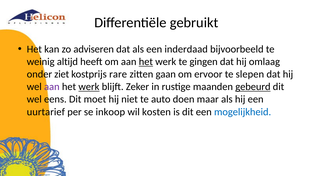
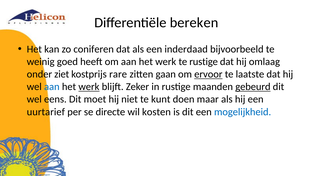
gebruikt: gebruikt -> bereken (194, 23)
adviseren: adviseren -> coniferen (94, 49)
altijd: altijd -> goed (67, 62)
het underline: present -> none (146, 62)
te gingen: gingen -> rustige (204, 62)
ervoor underline: none -> present (208, 74)
slepen: slepen -> laatste (250, 74)
aan colour: purple -> blue (52, 87)
auto: auto -> kunt (161, 99)
inkoop: inkoop -> directe (110, 112)
